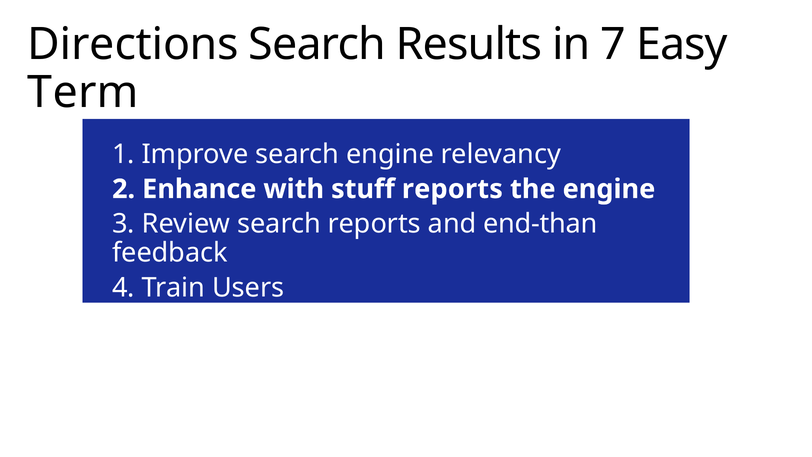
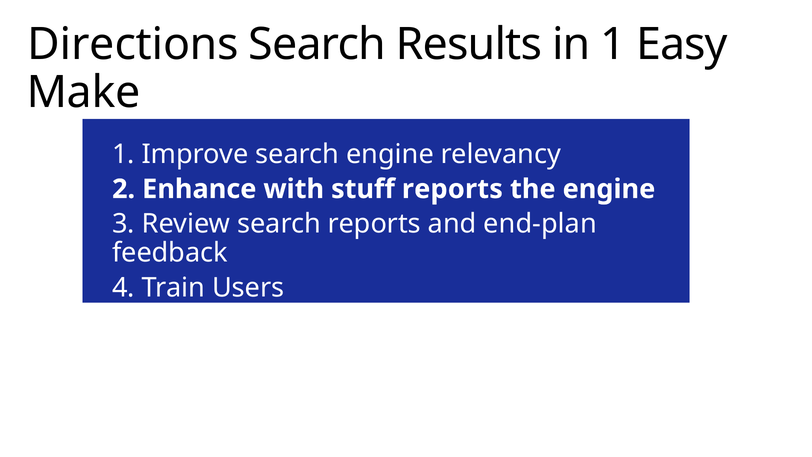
in 7: 7 -> 1 (613, 44)
Term: Term -> Make (83, 93)
end-than: end-than -> end-plan (540, 224)
